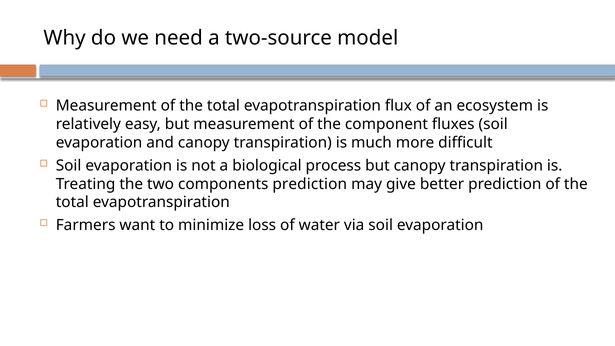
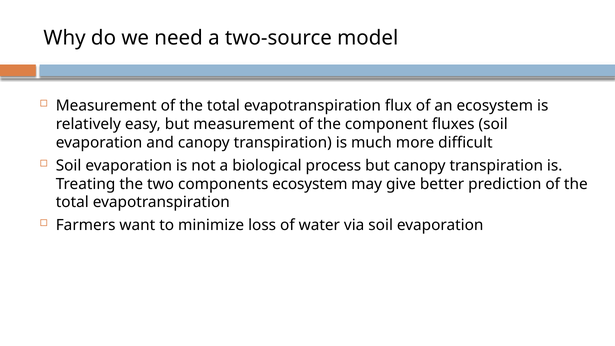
components prediction: prediction -> ecosystem (310, 184)
